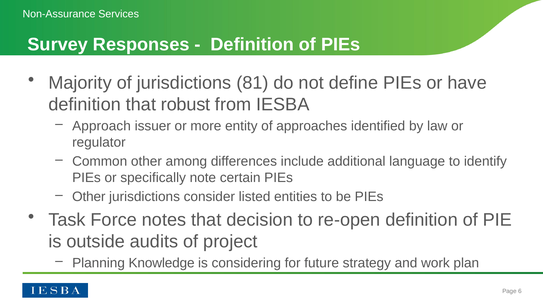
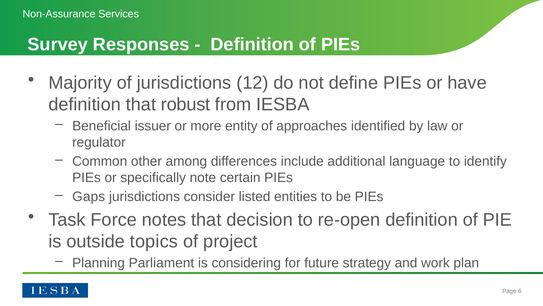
81: 81 -> 12 (252, 83)
Approach: Approach -> Beneficial (102, 126)
Other: Other -> Gaps (89, 196)
audits: audits -> topics (154, 241)
Knowledge: Knowledge -> Parliament (161, 262)
